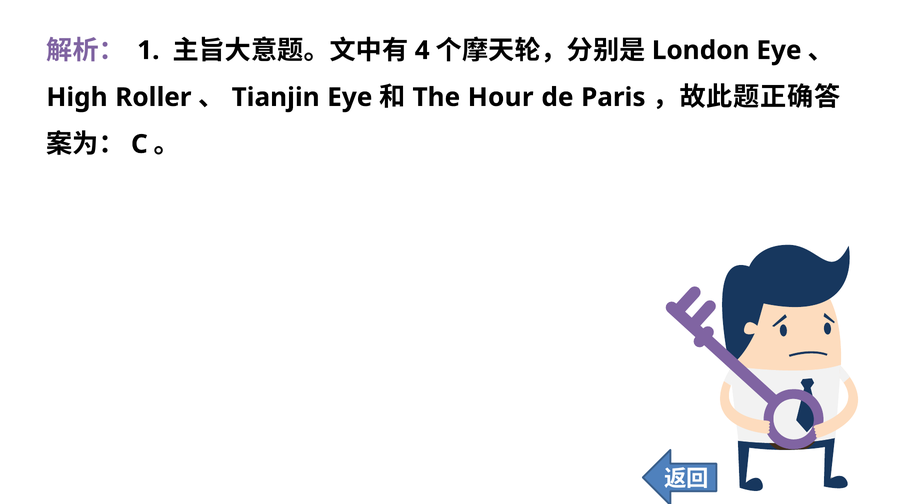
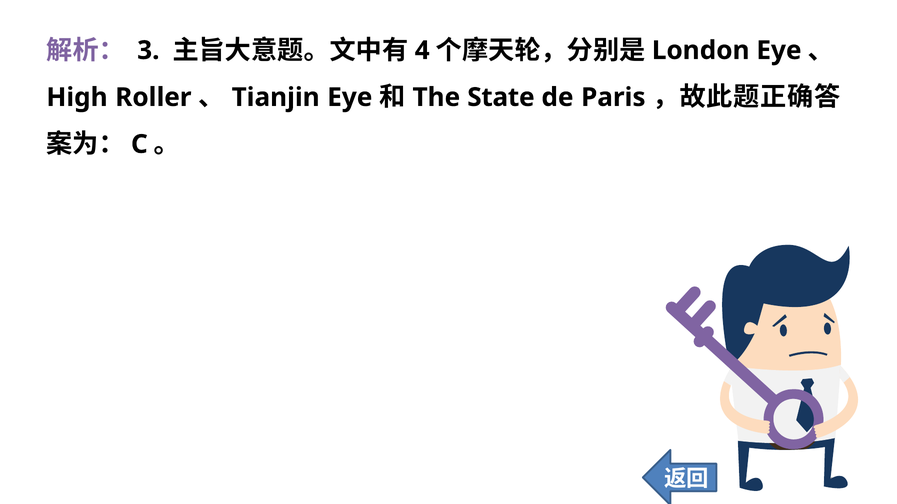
1: 1 -> 3 (148, 50)
Hour: Hour -> State (501, 97)
